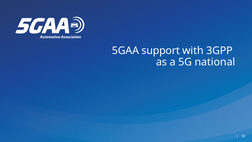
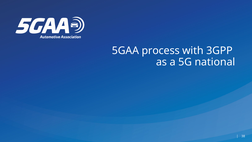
support: support -> process (161, 51)
